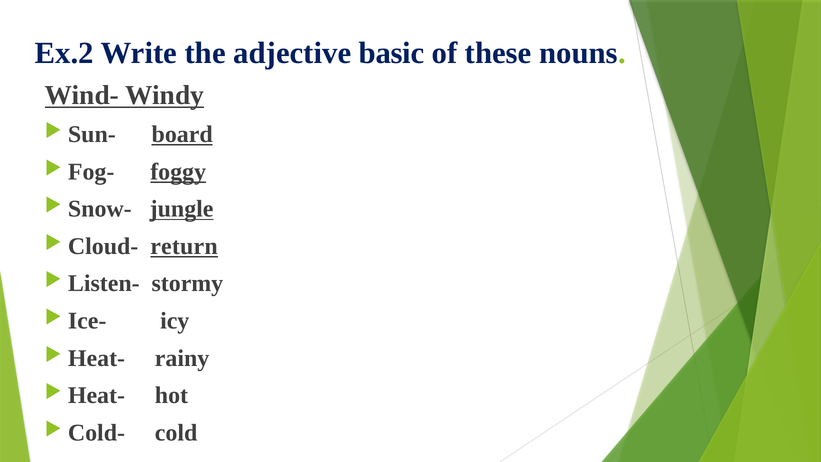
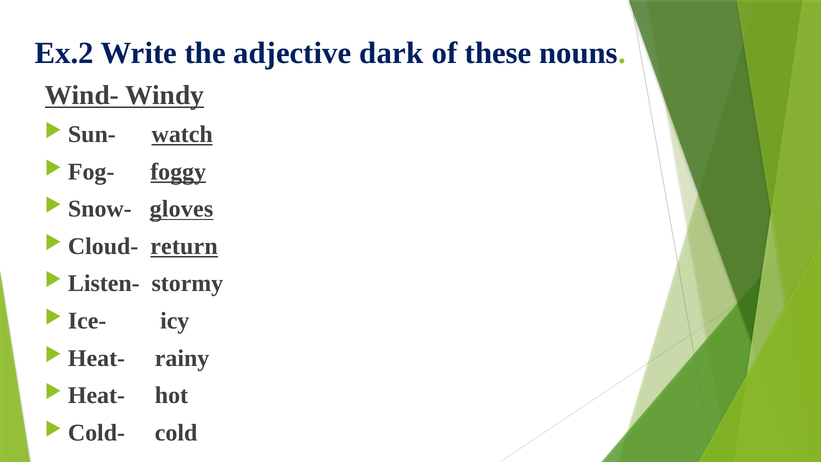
basic: basic -> dark (391, 53)
board: board -> watch (182, 134)
jungle: jungle -> gloves (181, 209)
